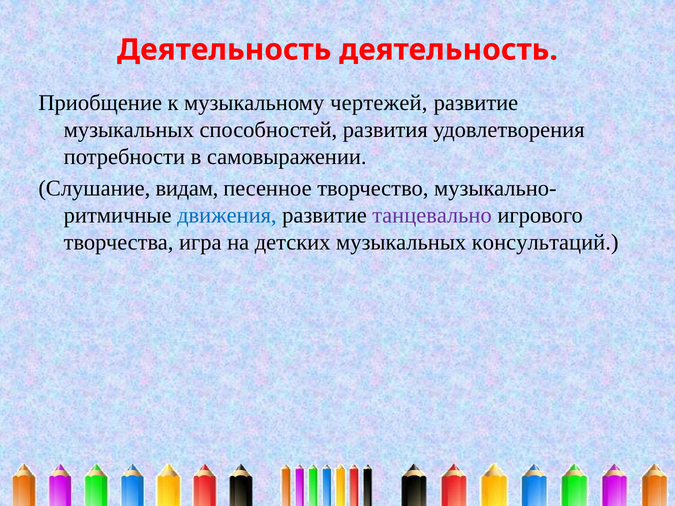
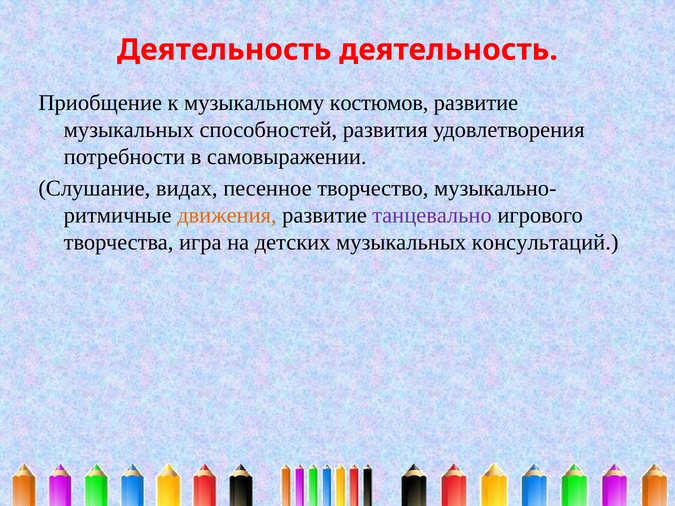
чертежей: чертежей -> костюмов (379, 103)
видам: видам -> видах (187, 188)
движения colour: blue -> orange (227, 215)
